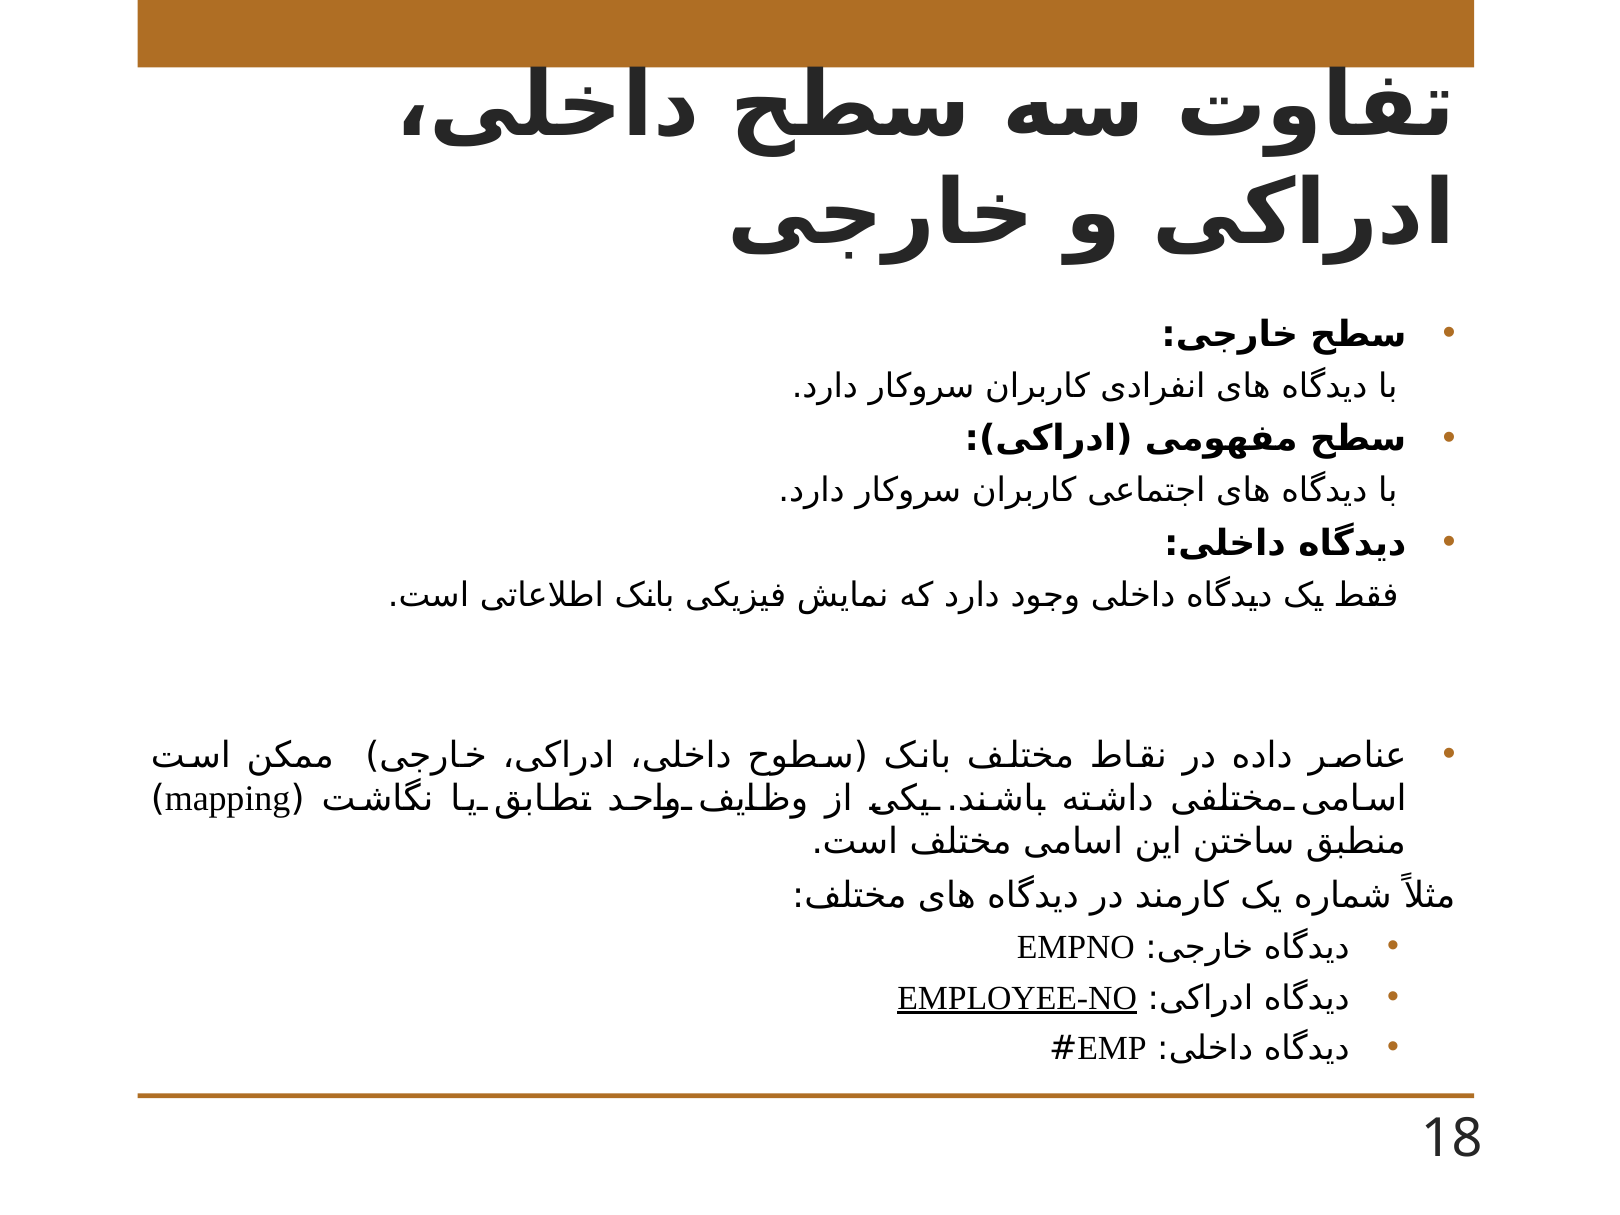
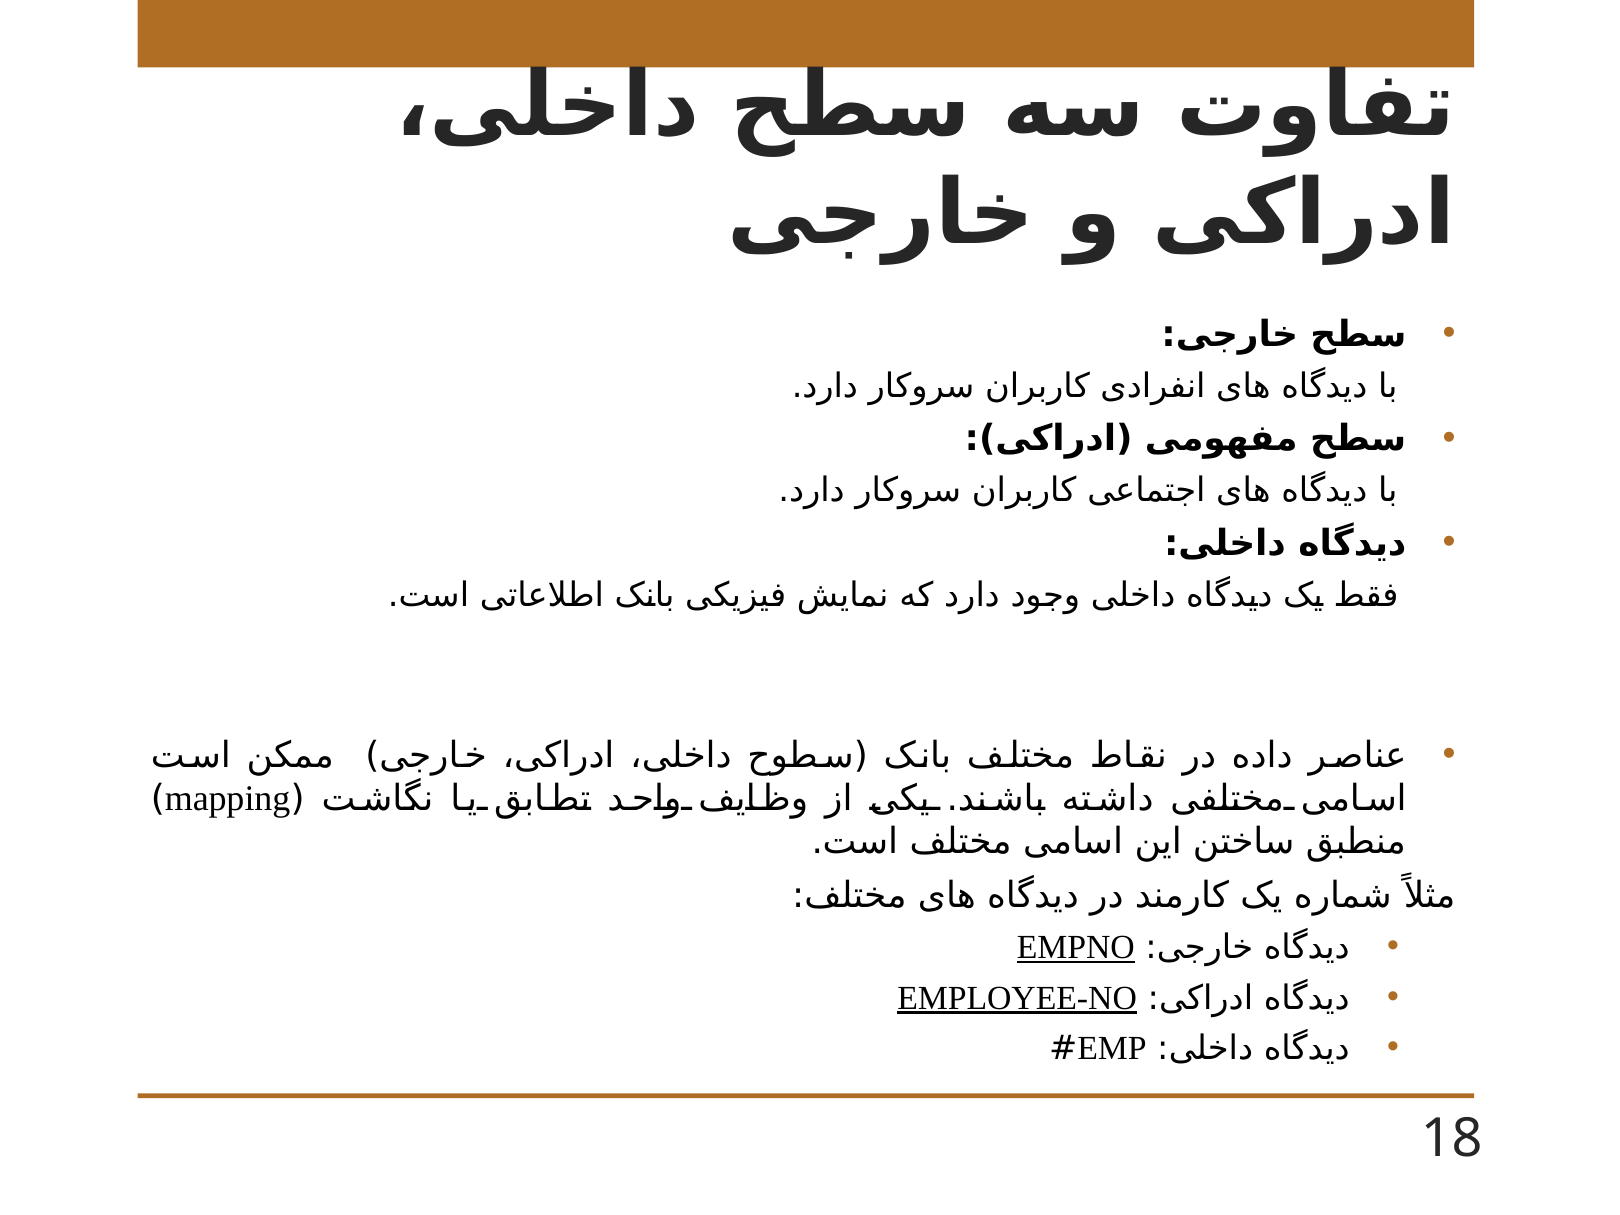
EMPNO underline: none -> present (1076, 948)
